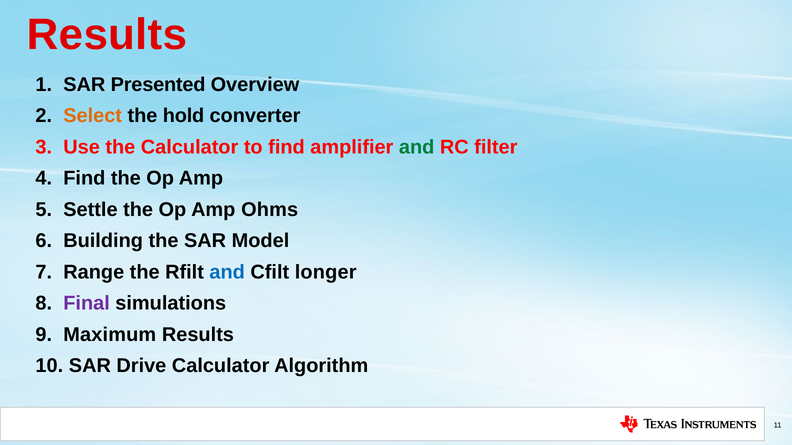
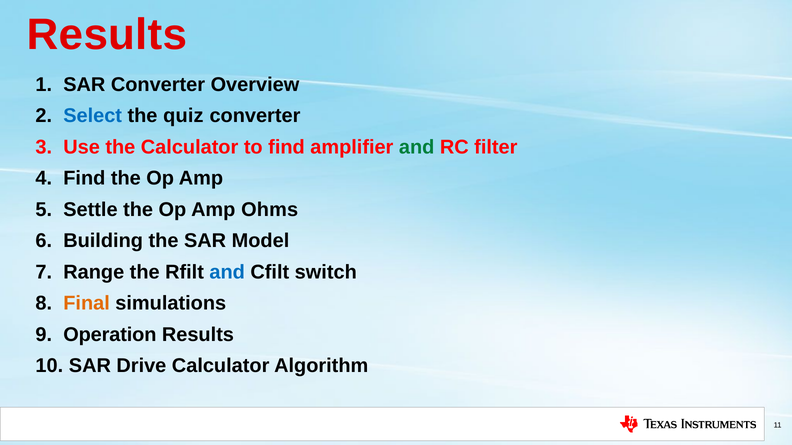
SAR Presented: Presented -> Converter (158, 85)
Select colour: orange -> blue (93, 116)
hold: hold -> quiz (183, 116)
longer: longer -> switch (326, 272)
Final colour: purple -> orange (87, 304)
Maximum: Maximum -> Operation (110, 335)
